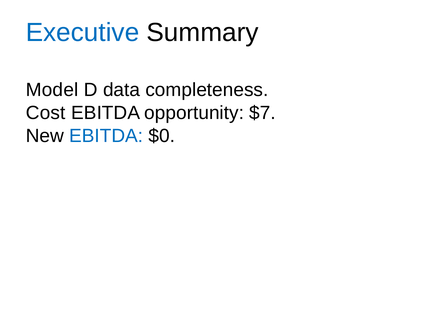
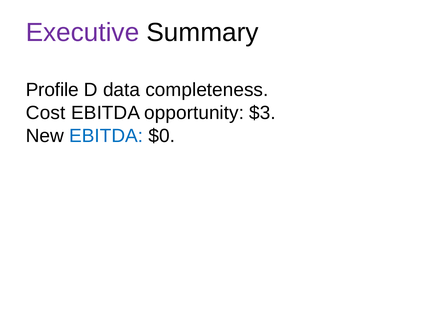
Executive colour: blue -> purple (82, 33)
Model: Model -> Profile (52, 90)
$7: $7 -> $3 (263, 113)
